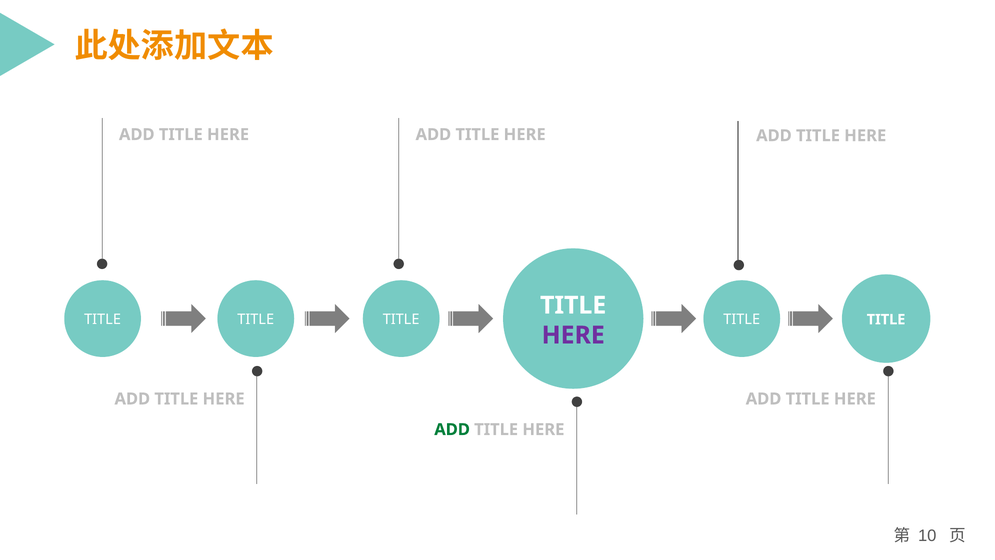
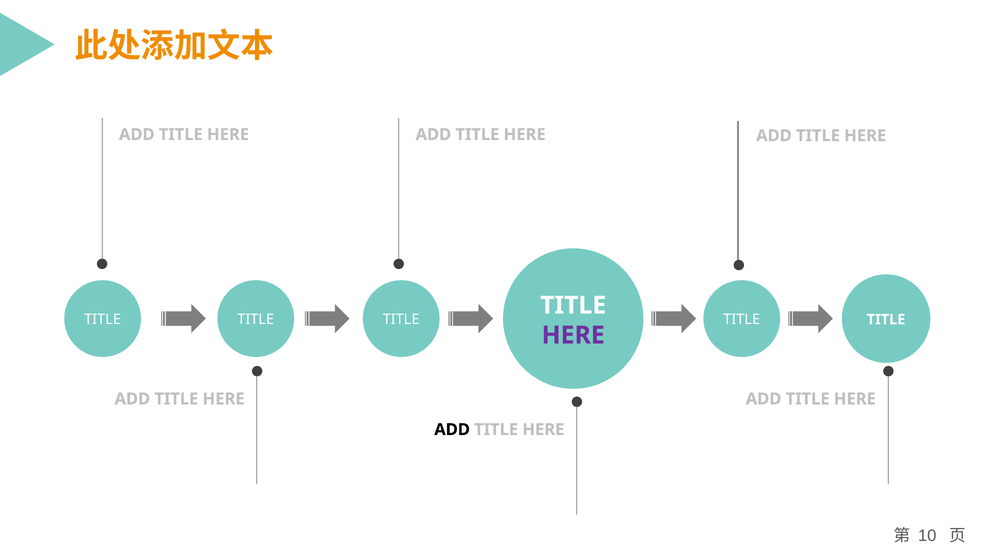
ADD colour: green -> black (452, 429)
